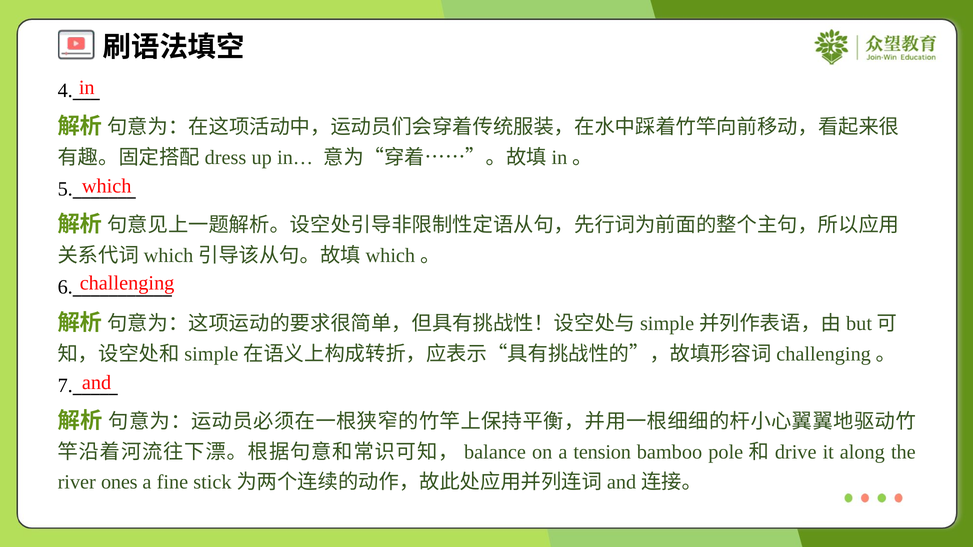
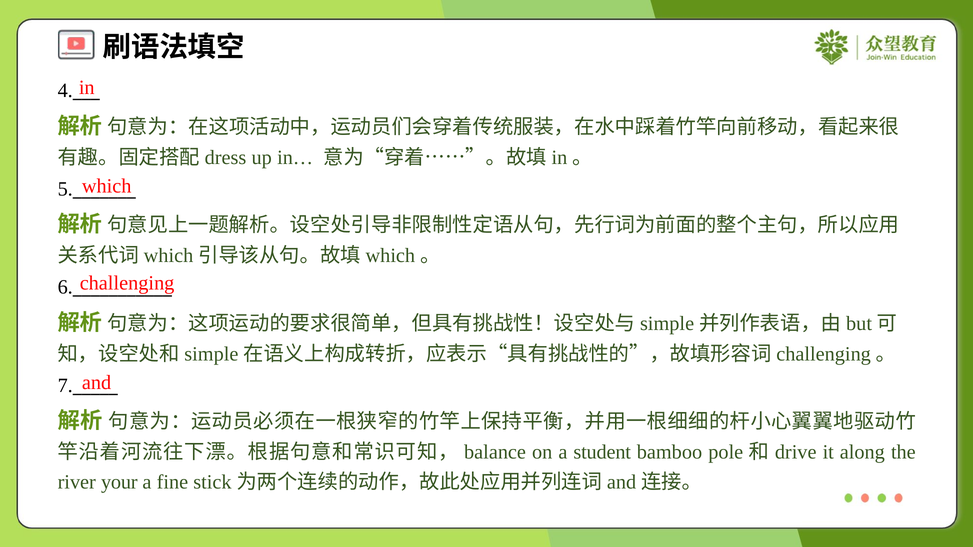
tension: tension -> student (602, 452)
ones: ones -> your (119, 482)
